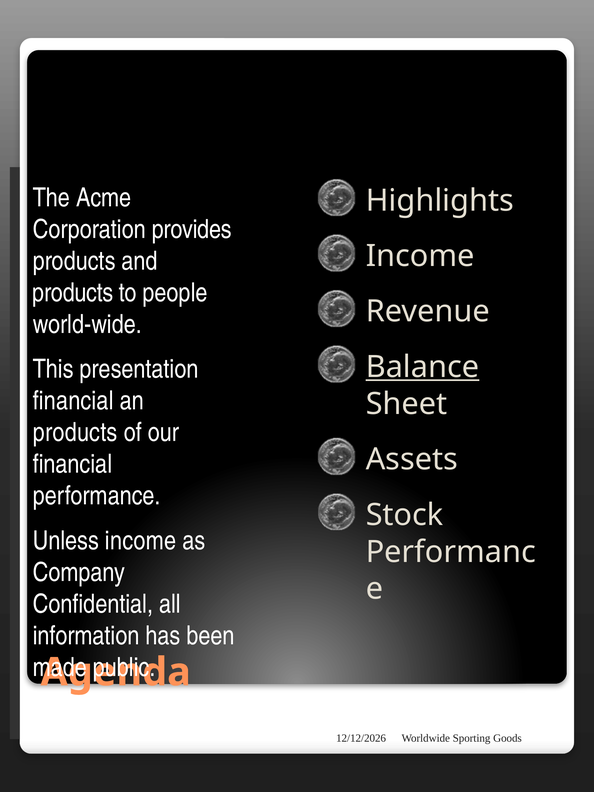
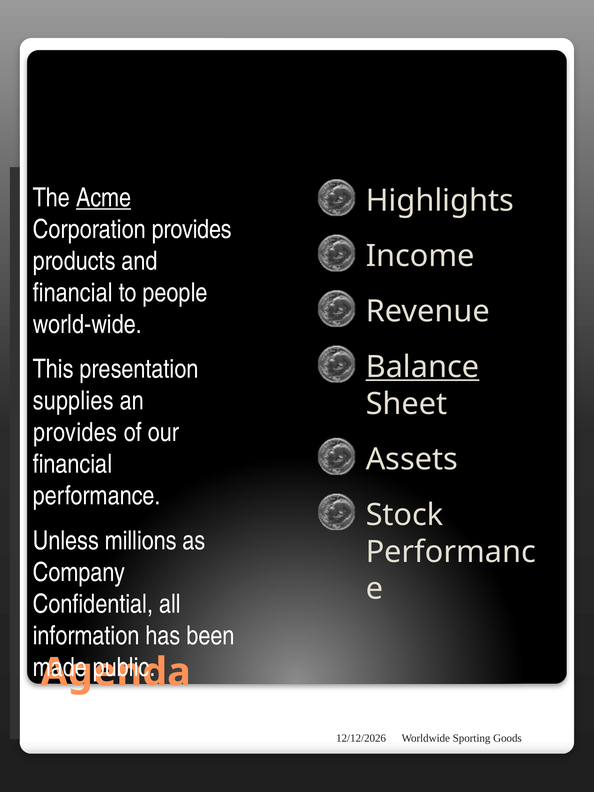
Acme underline: none -> present (104, 198)
products: products -> financial (73, 293)
financial: financial -> supplies (73, 401)
products: products -> provides (75, 433)
Unless income: income -> millions (141, 541)
